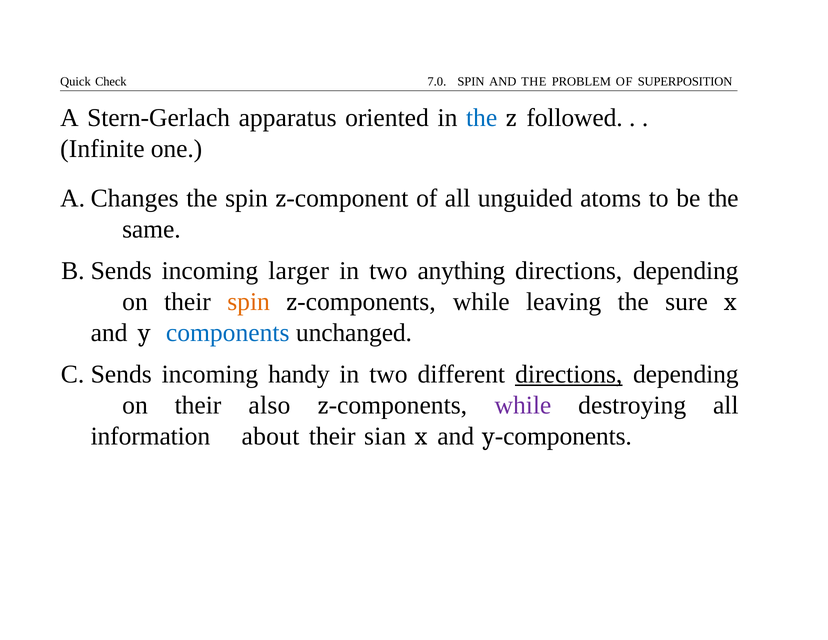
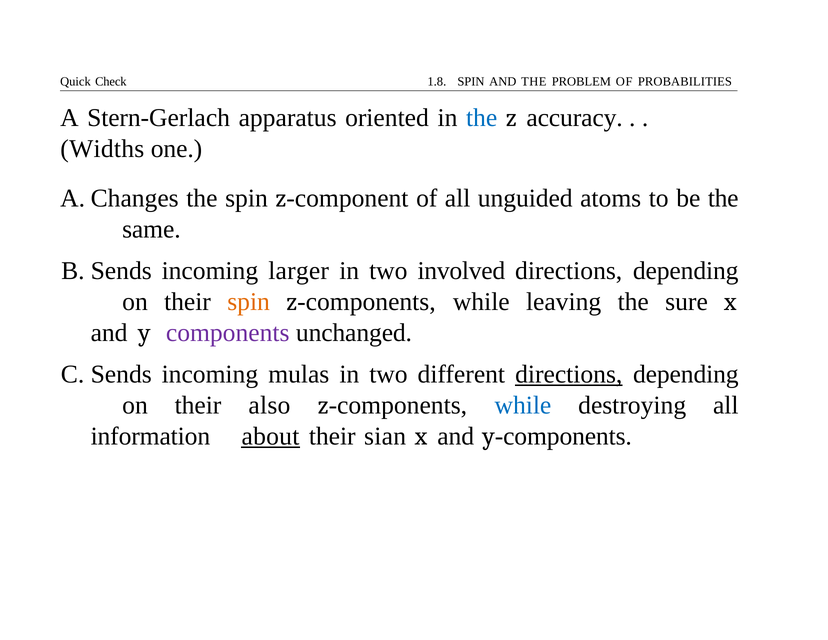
7.0: 7.0 -> 1.8 (437, 82)
SUPERPOSITION: SUPERPOSITION -> PROBABILITIES (685, 82)
followed: followed -> accuracy (575, 118)
Infinite: Infinite -> Widths (102, 149)
anything: anything -> involved (461, 271)
components colour: blue -> purple (228, 333)
handy: handy -> mulas (299, 374)
while colour: purple -> blue (523, 405)
about underline: none -> present (270, 436)
